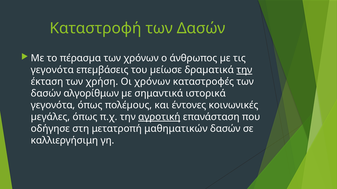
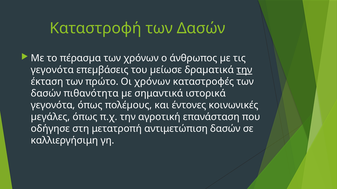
χρήση: χρήση -> πρώτο (102, 82)
αλγορίθμων: αλγορίθμων -> πιθανότητα (91, 94)
αγροτική underline: present -> none (159, 117)
μαθηματικών: μαθηματικών -> αντιμετώπιση (176, 129)
